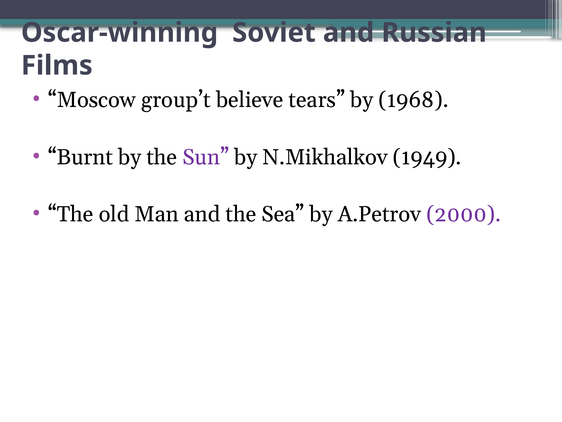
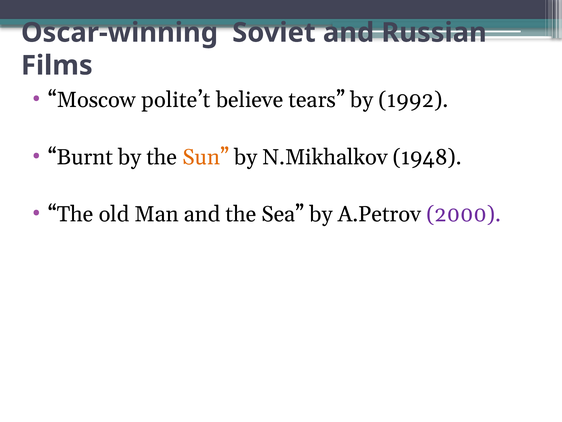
group’t: group’t -> polite’t (176, 100)
1968: 1968 -> 1992 (414, 100)
Sun colour: purple -> orange (206, 157)
1949: 1949 -> 1948 (427, 157)
